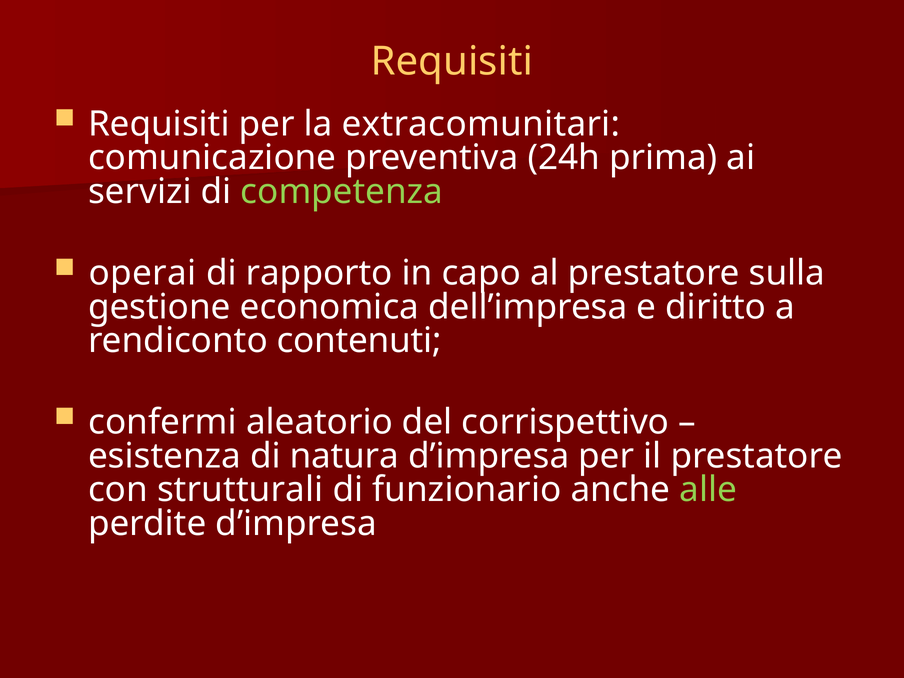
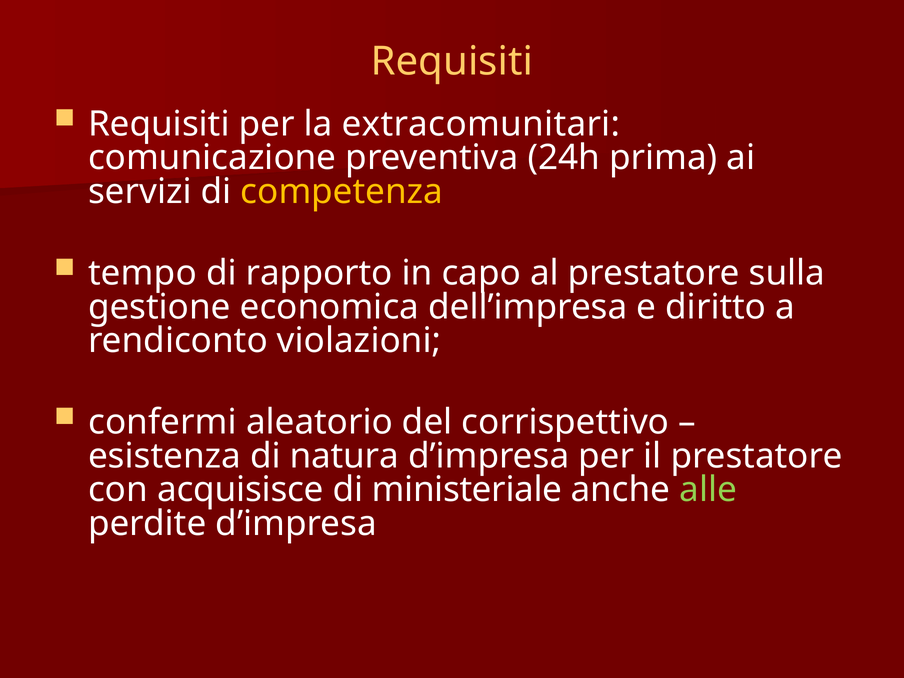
competenza colour: light green -> yellow (342, 192)
operai: operai -> tempo (143, 273)
contenuti: contenuti -> violazioni (359, 341)
strutturali: strutturali -> acquisisce (240, 490)
funzionario: funzionario -> ministeriale (467, 490)
